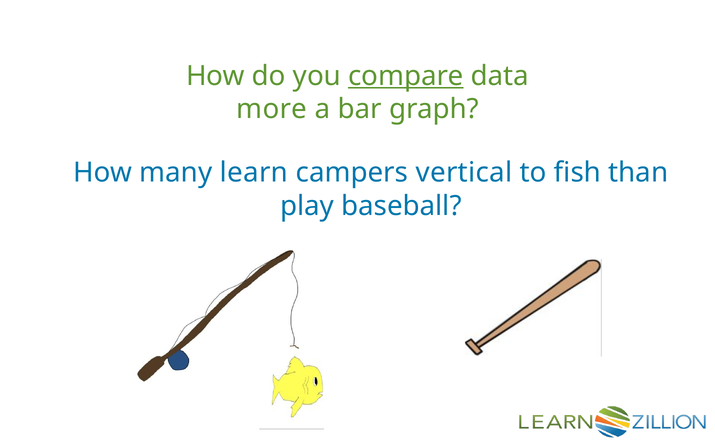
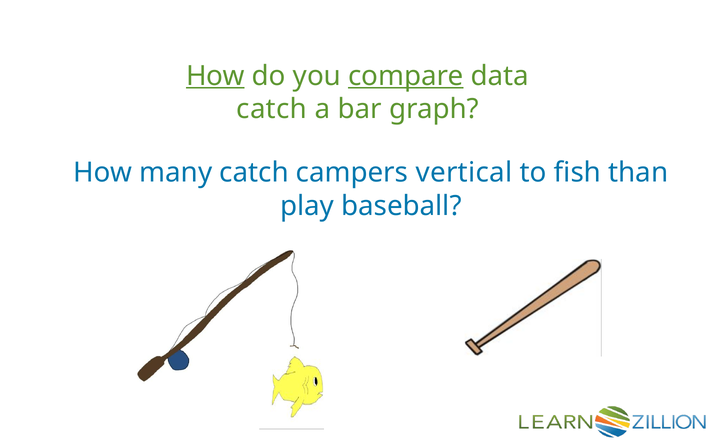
How underline: none -> present (215, 76)
more: more -> catch (272, 109)
many learn: learn -> catch (254, 173)
